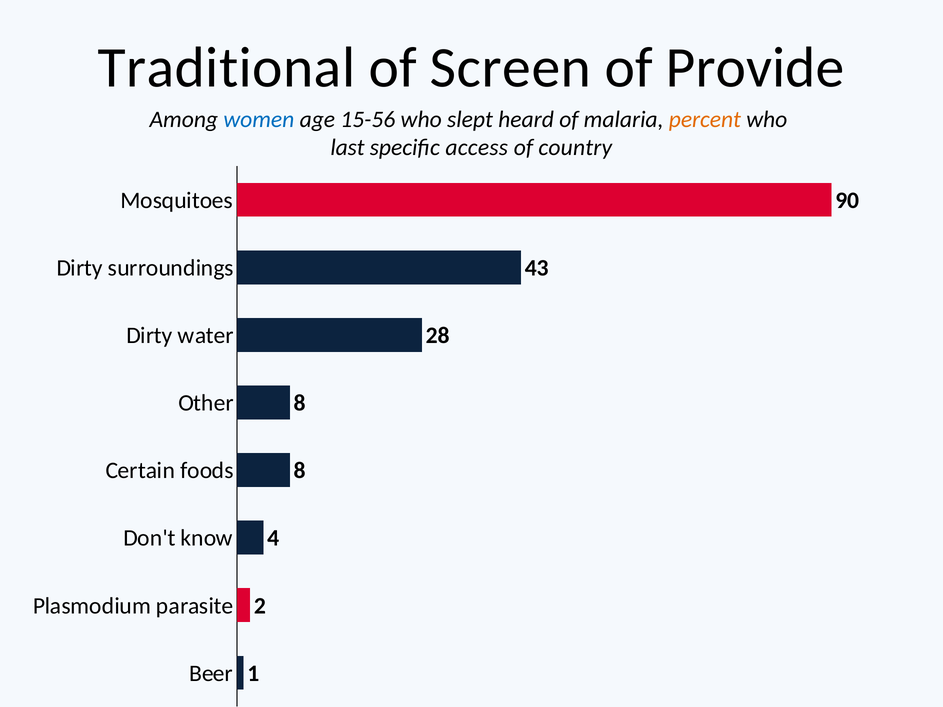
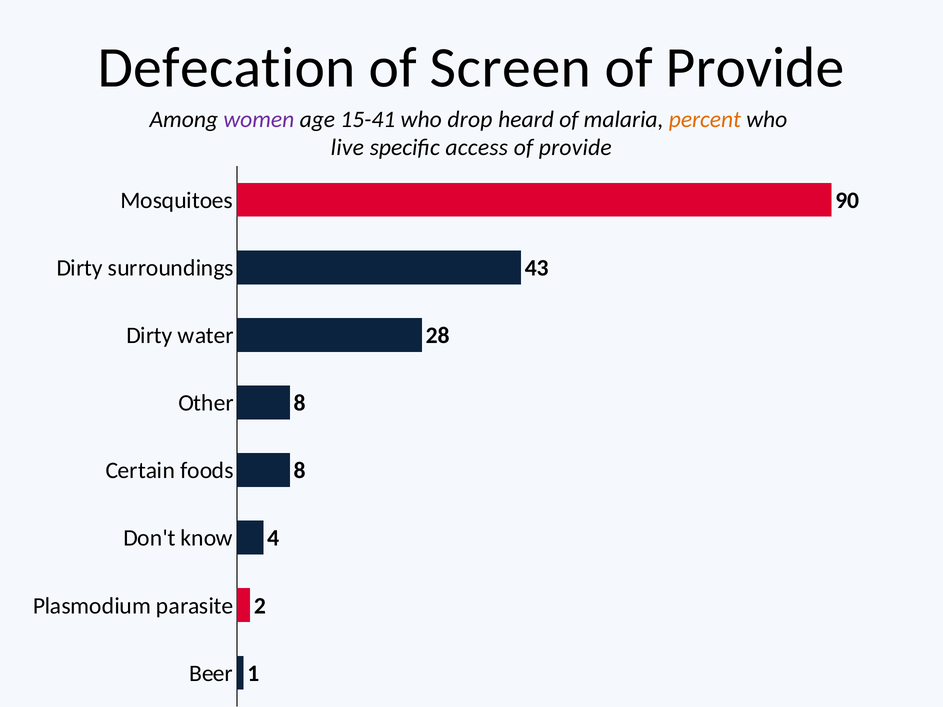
Traditional: Traditional -> Defecation (227, 68)
women colour: blue -> purple (259, 119)
15-56: 15-56 -> 15-41 (368, 119)
slept: slept -> drop (470, 119)
last: last -> live (347, 148)
country: country -> provide (575, 148)
